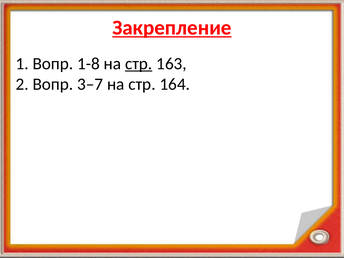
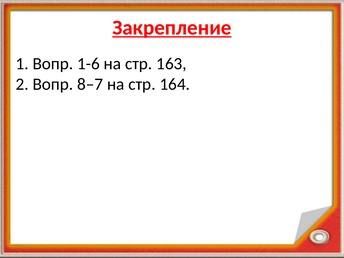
1-8: 1-8 -> 1-6 (88, 64)
стр underline: present -> none (139, 64)
3–7: 3–7 -> 8–7 (90, 84)
